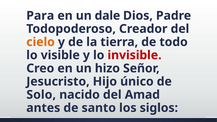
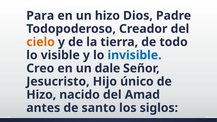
un dale: dale -> hizo (107, 16)
invisible colour: red -> blue (135, 55)
hizo: hizo -> dale (107, 68)
Solo: Solo -> Hizo (41, 95)
